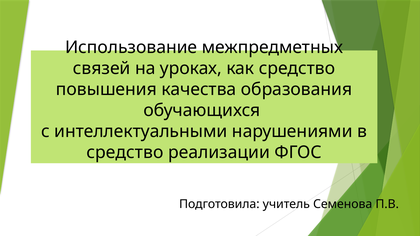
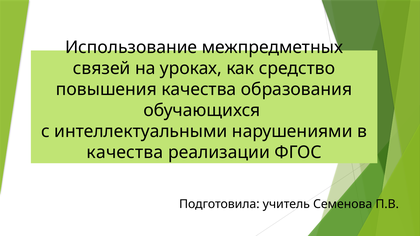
средство: средство -> качества (125, 153)
